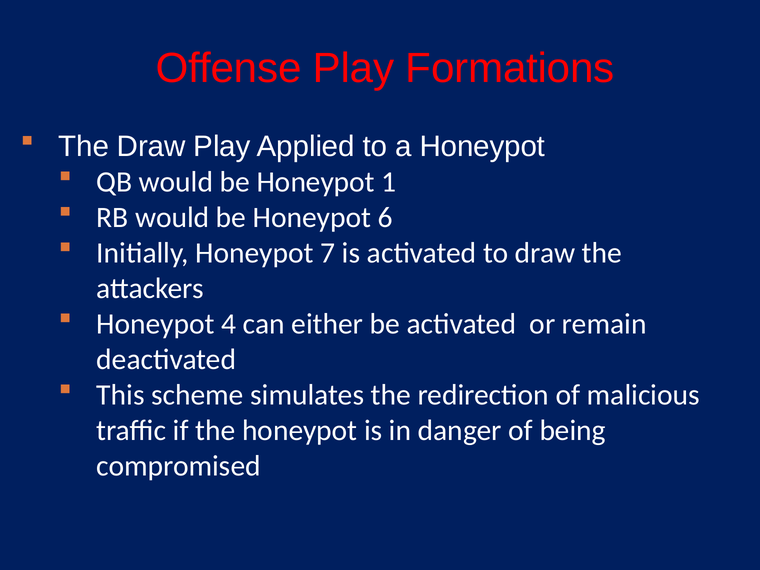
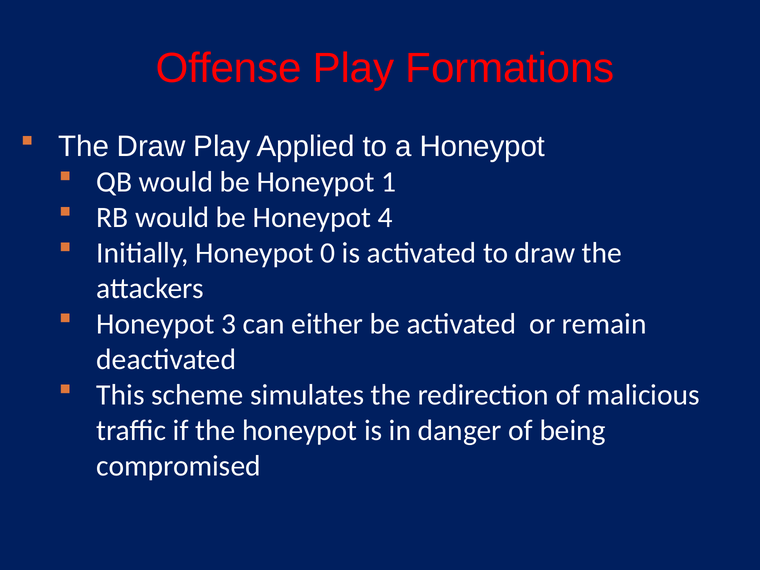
6: 6 -> 4 (385, 217)
7: 7 -> 0 (328, 253)
4: 4 -> 3 (229, 324)
